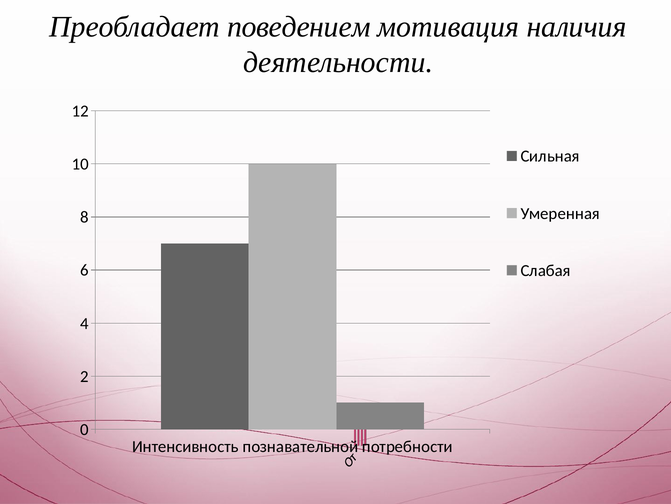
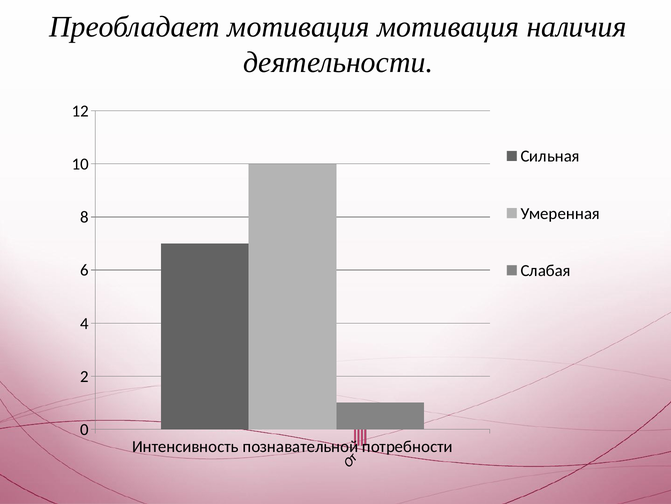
Преобладает поведением: поведением -> мотивация (299, 27)
